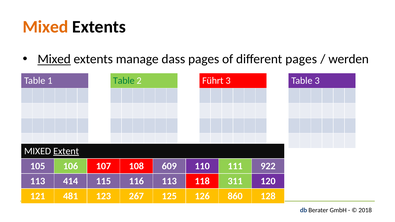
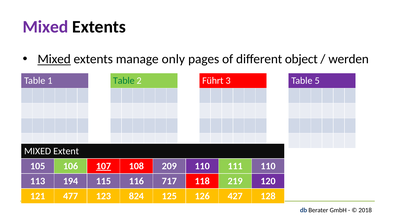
Mixed colour: orange -> purple (46, 27)
dass: dass -> only (173, 59)
different pages: pages -> object (301, 59)
Table 3: 3 -> 5 (317, 81)
Extent underline: present -> none (66, 151)
107 underline: none -> present (103, 166)
609: 609 -> 209 (169, 166)
111 922: 922 -> 110 (268, 166)
414: 414 -> 194 (71, 181)
116 113: 113 -> 717 (169, 181)
311: 311 -> 219 (235, 181)
481: 481 -> 477 (71, 196)
267: 267 -> 824 (136, 196)
860: 860 -> 427 (235, 196)
